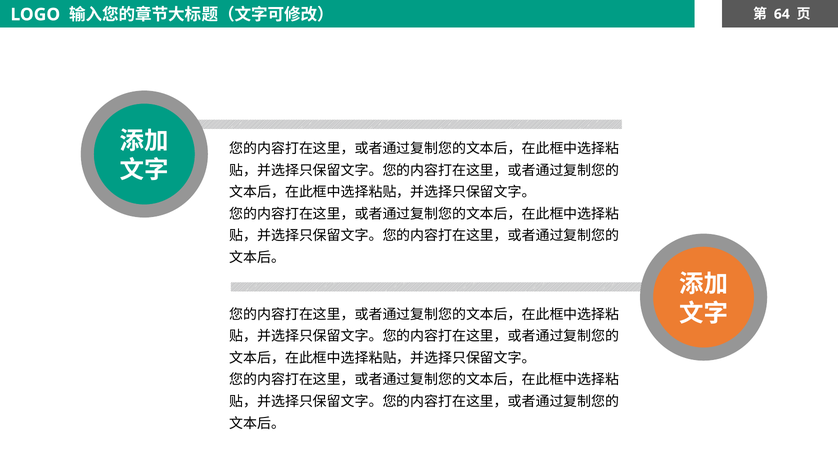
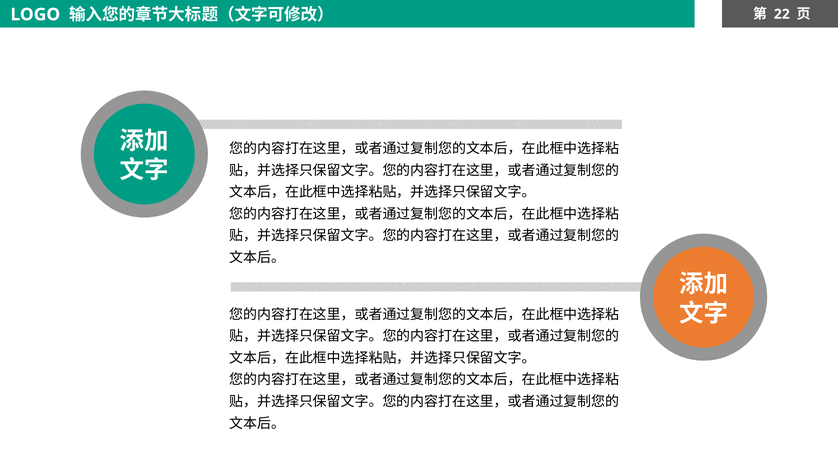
64: 64 -> 22 (782, 14)
